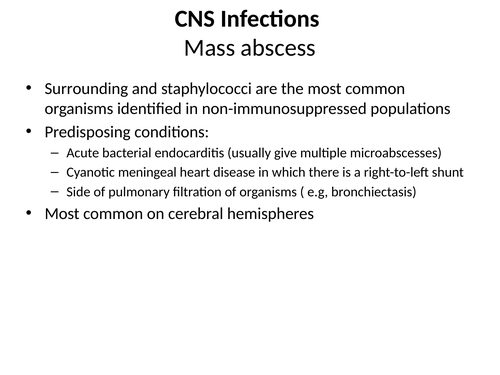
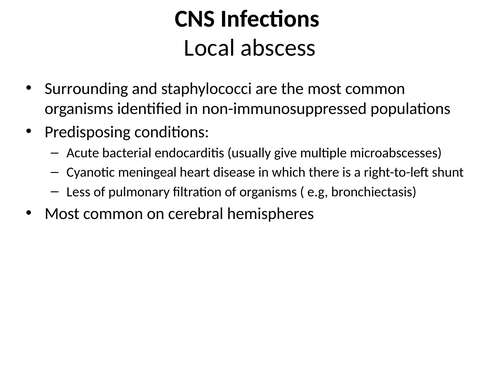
Mass: Mass -> Local (210, 48)
Side: Side -> Less (78, 192)
